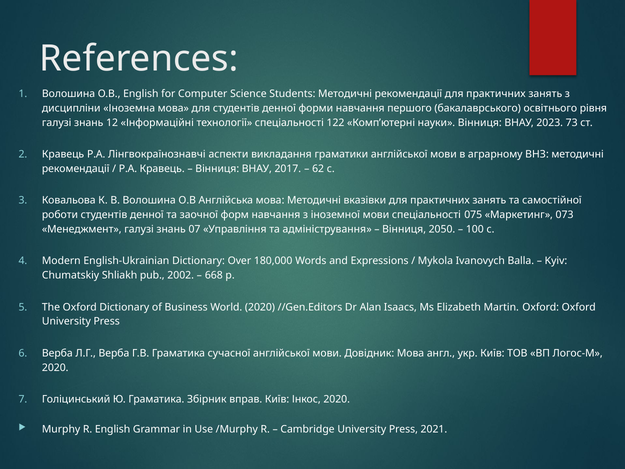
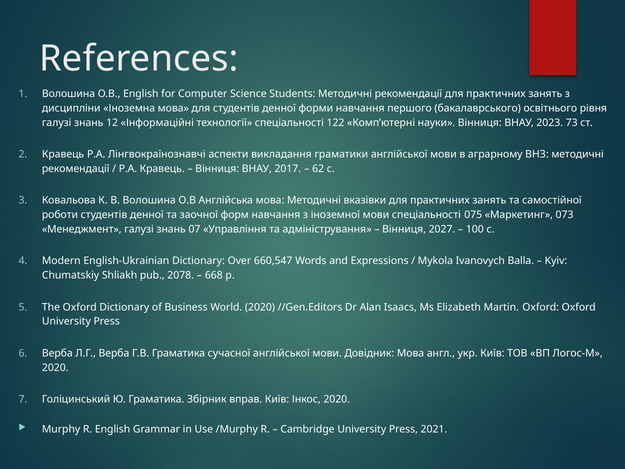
2050: 2050 -> 2027 (442, 229)
180,000: 180,000 -> 660,547 (273, 261)
2002: 2002 -> 2078 (181, 275)
